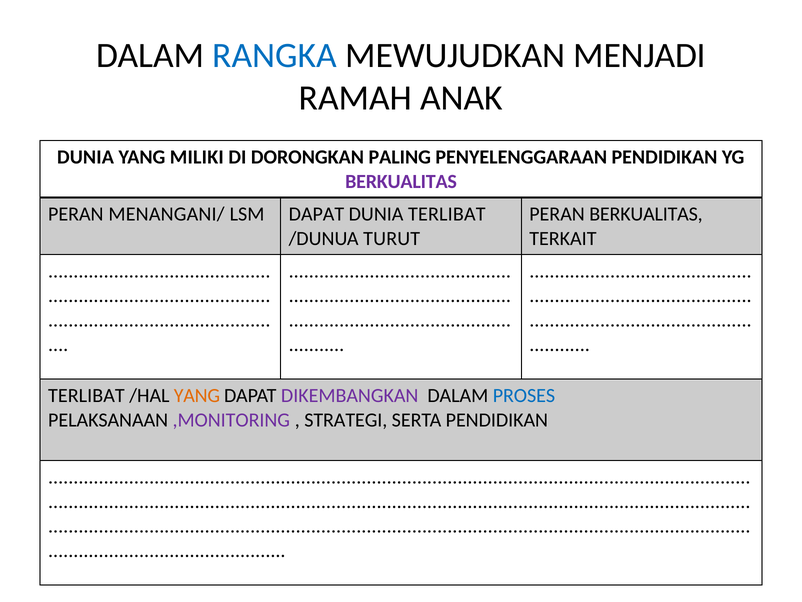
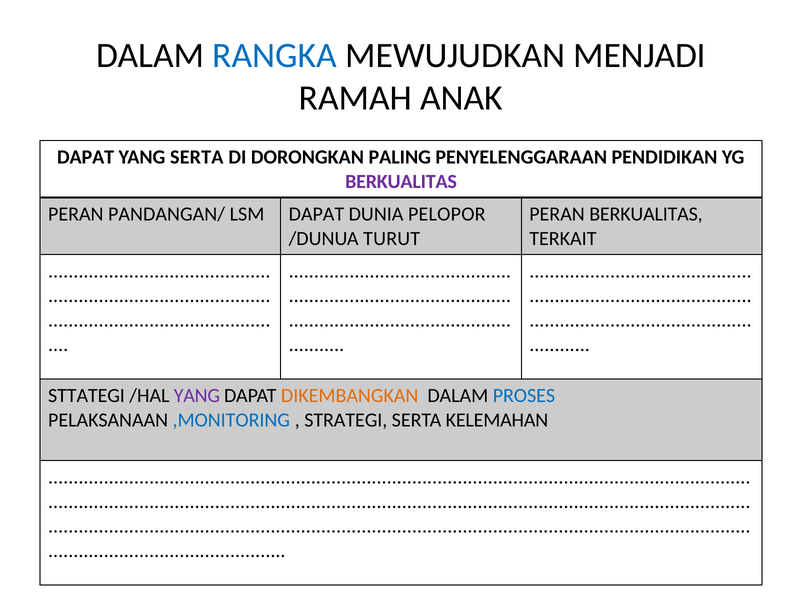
DUNIA: DUNIA -> DAPAT (86, 157)
YANG MILIKI: MILIKI -> SERTA (197, 157)
MENANGANI/: MENANGANI/ -> PANDANGAN/ (167, 214)
DUNIA TERLIBAT: TERLIBAT -> PELOPOR (447, 214)
TERLIBAT: TERLIBAT -> STTATEGI (87, 395)
YANG colour: orange -> purple (197, 395)
DIKEMBANGKAN colour: purple -> orange (350, 395)
,MONITORING colour: purple -> blue (231, 420)
SERTA PENDIDIKAN: PENDIDIKAN -> KELEMAHAN (497, 420)
